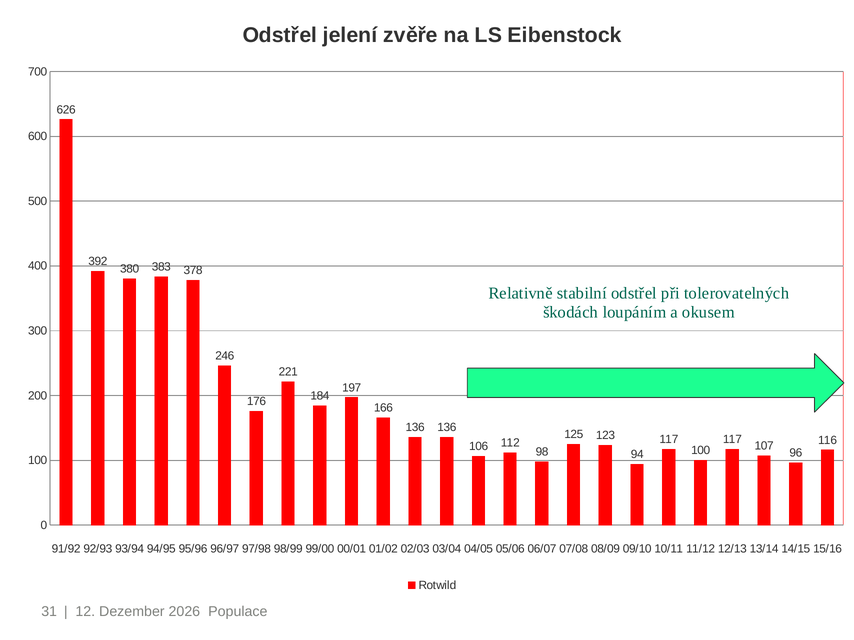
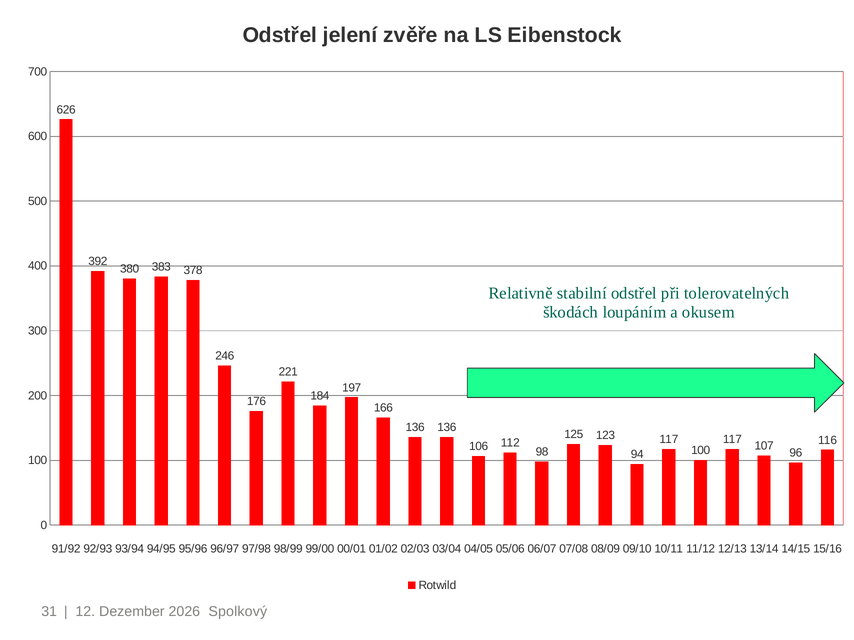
Populace: Populace -> Spolkový (238, 612)
